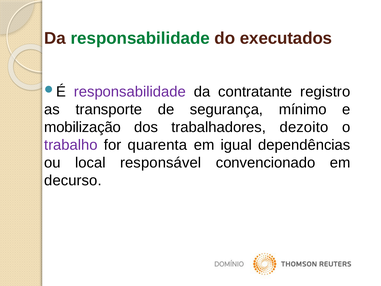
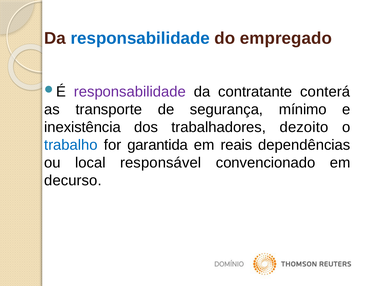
responsabilidade colour: green -> blue (140, 38)
executados: executados -> empregado (286, 38)
registro: registro -> conterá (325, 92)
mobilização: mobilização -> inexistência (83, 127)
trabalho colour: purple -> blue (71, 145)
quarenta: quarenta -> garantida (158, 145)
igual: igual -> reais (236, 145)
